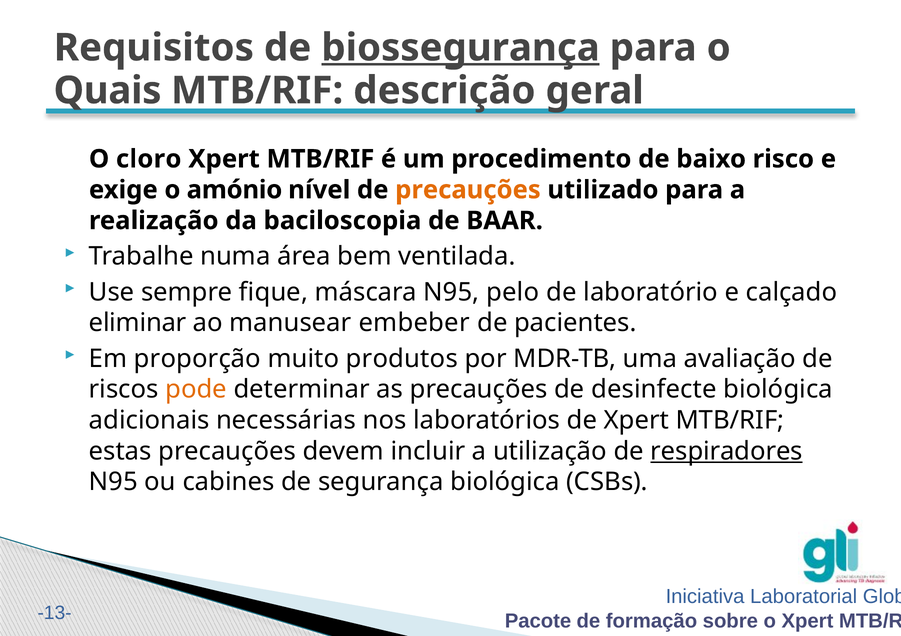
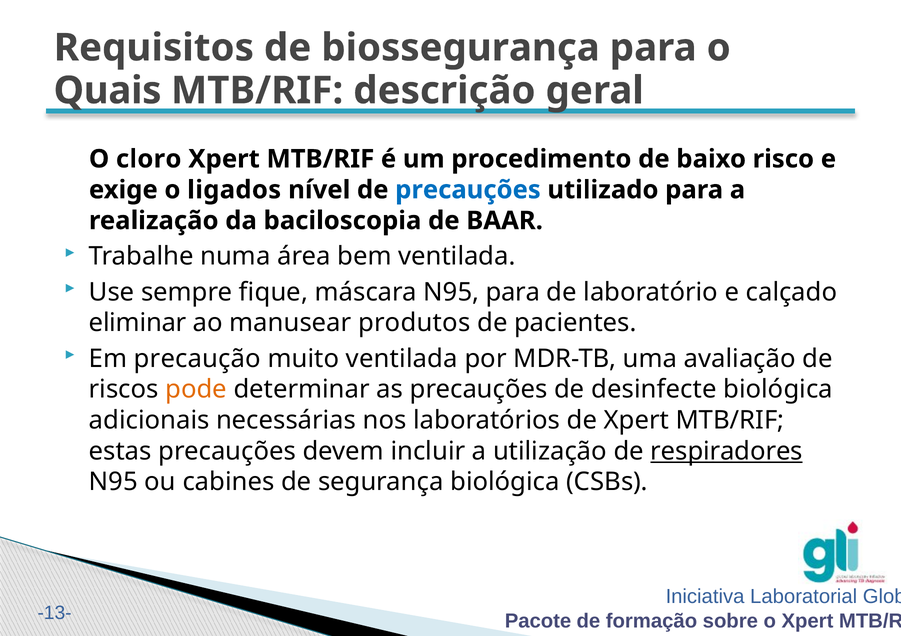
biossegurança underline: present -> none (461, 48)
amónio: amónio -> ligados (234, 190)
precauções colour: orange -> blue (468, 190)
N95 pelo: pelo -> para (513, 292)
embeber: embeber -> produtos (414, 323)
proporção: proporção -> precaução (197, 359)
muito produtos: produtos -> ventilada (402, 359)
